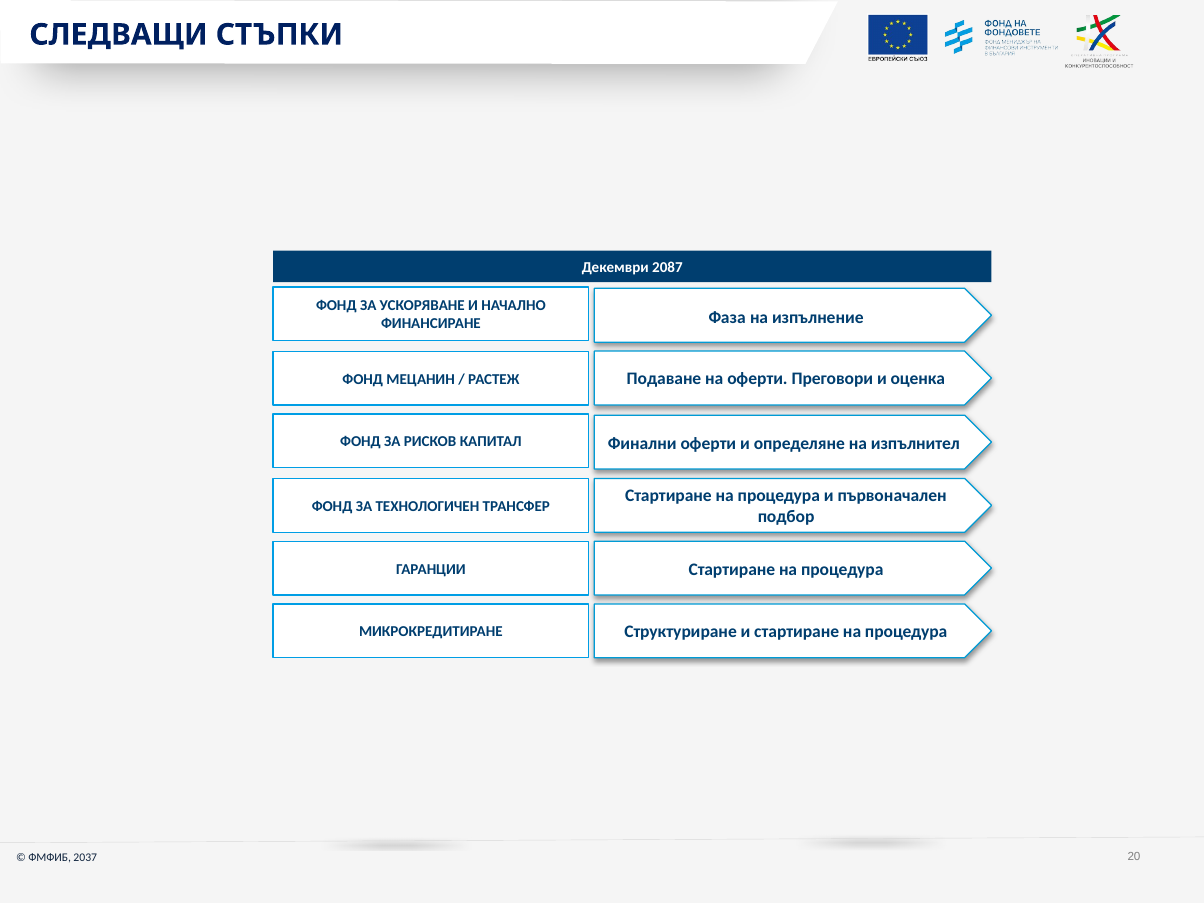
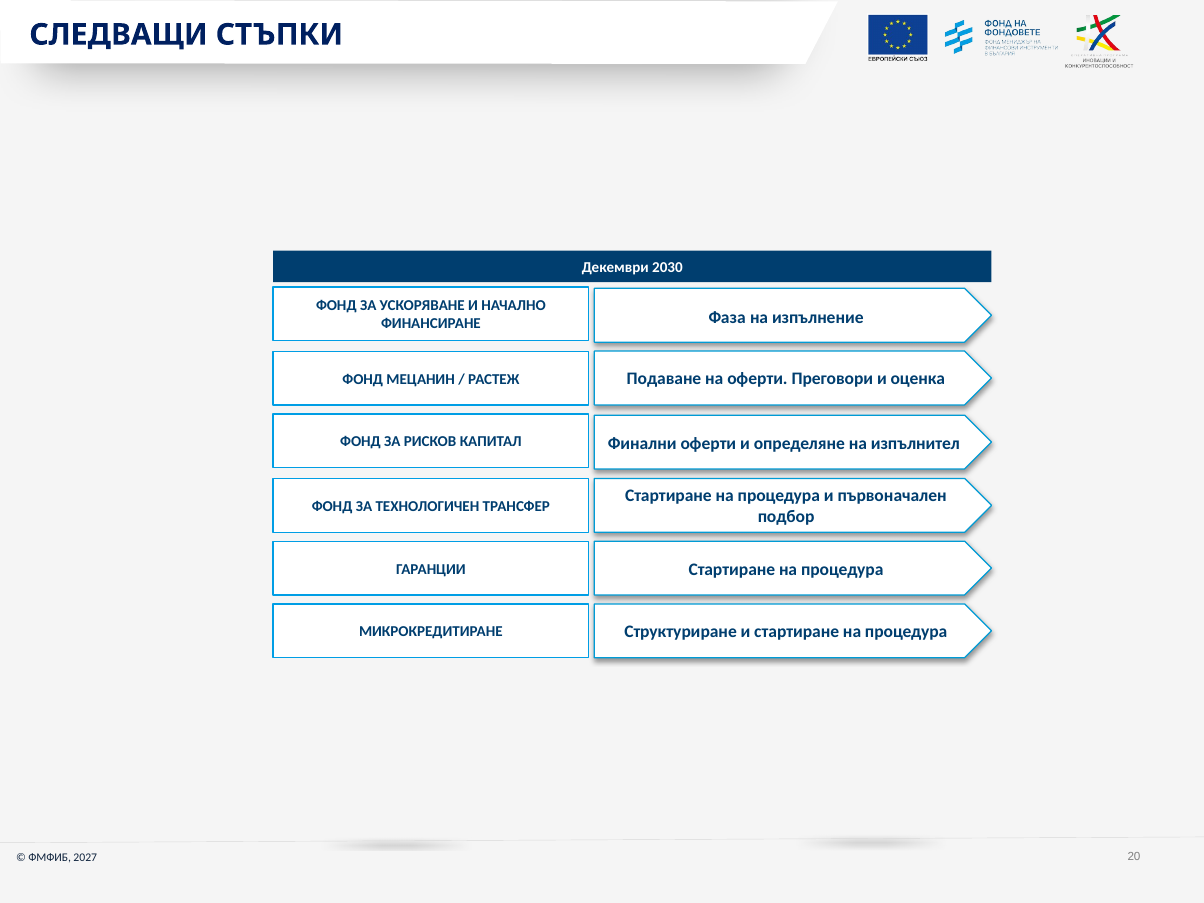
2087: 2087 -> 2030 (667, 267)
2037: 2037 -> 2027 (85, 858)
